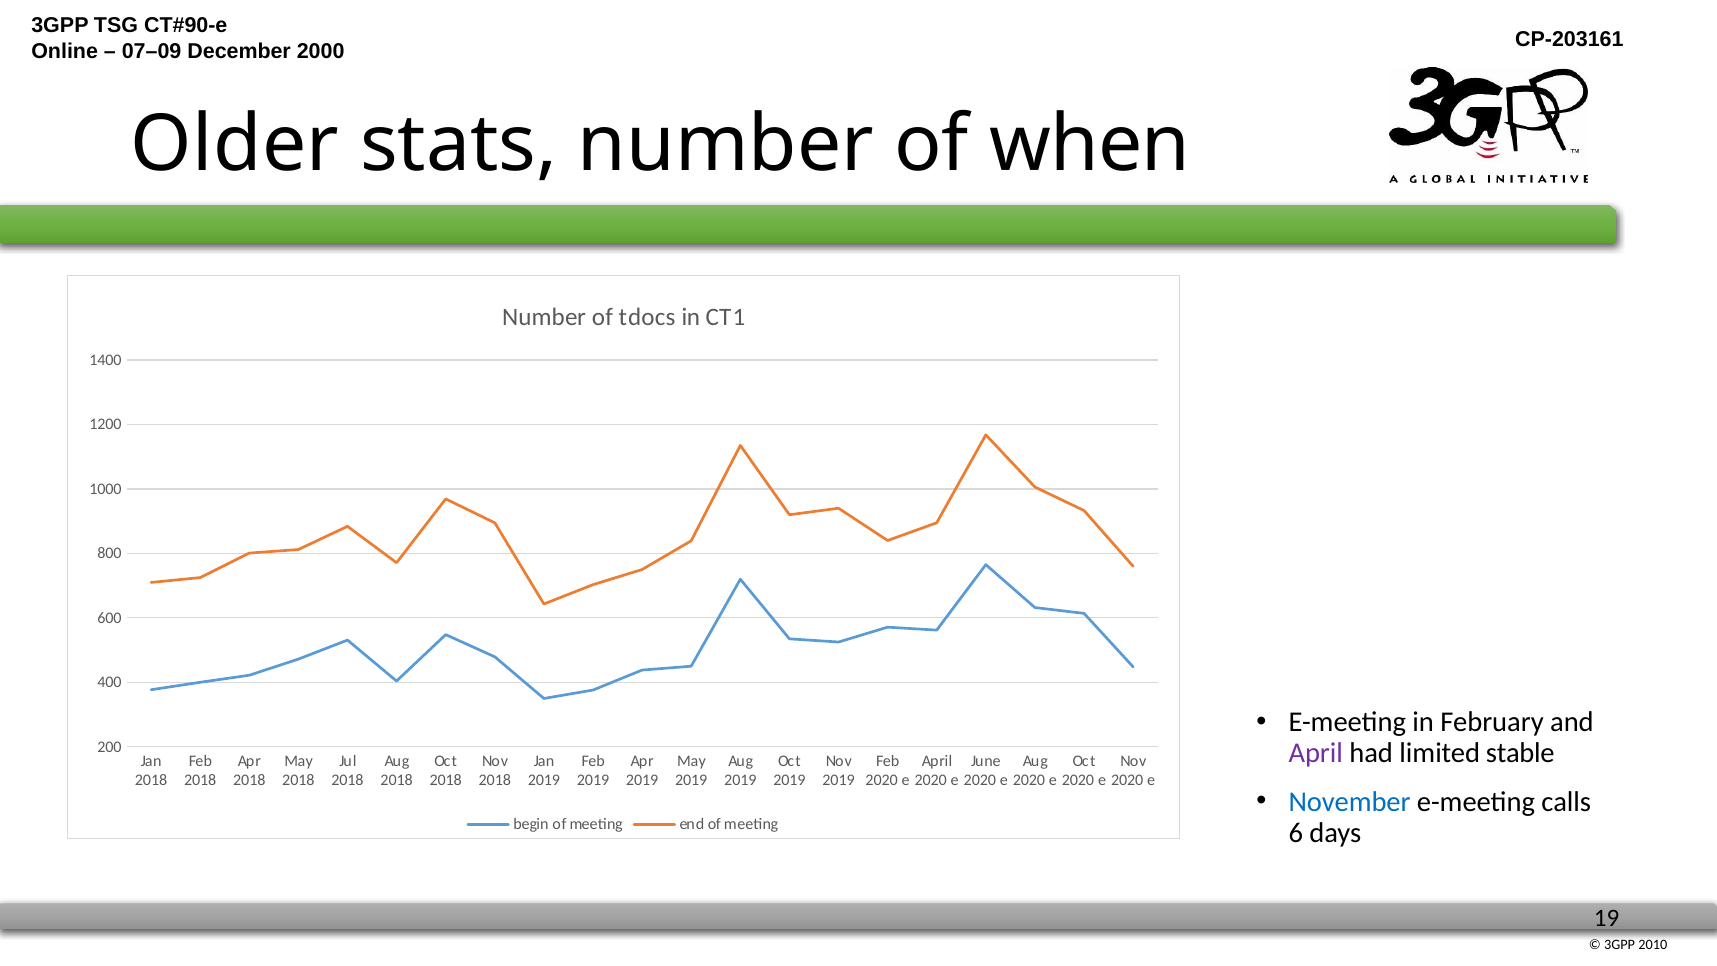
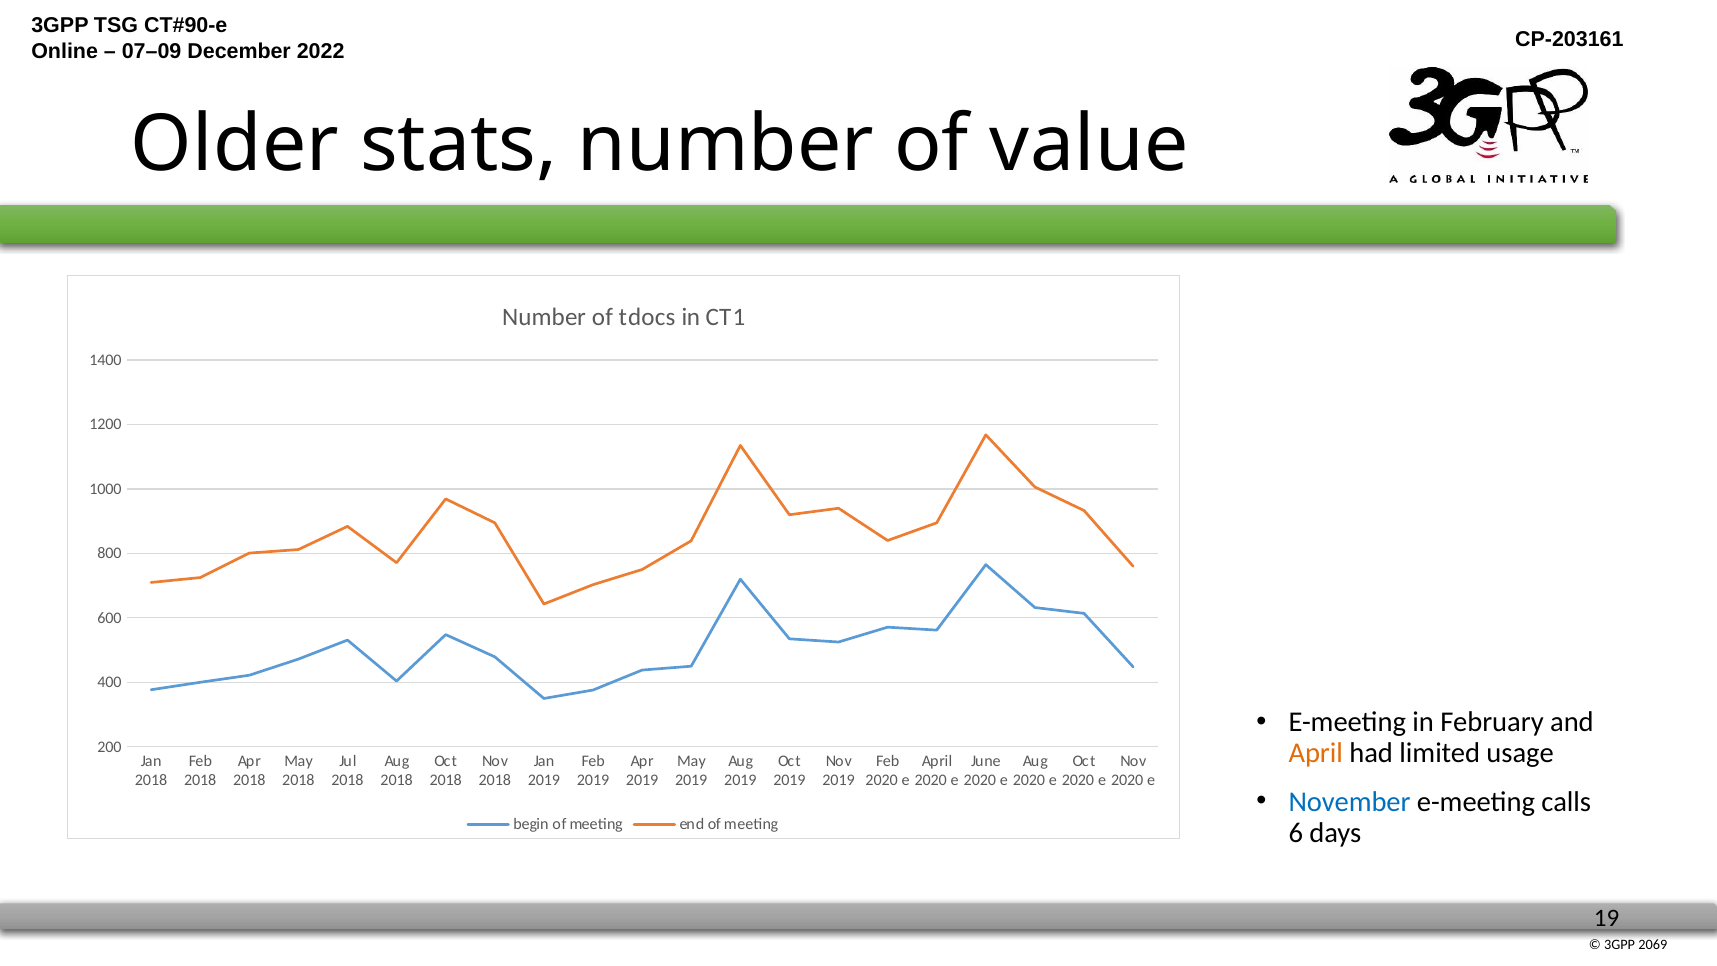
2000: 2000 -> 2022 (321, 52)
when: when -> value (1089, 144)
April colour: purple -> orange (1316, 753)
stable: stable -> usage (1520, 753)
2010: 2010 -> 2069 (1653, 944)
